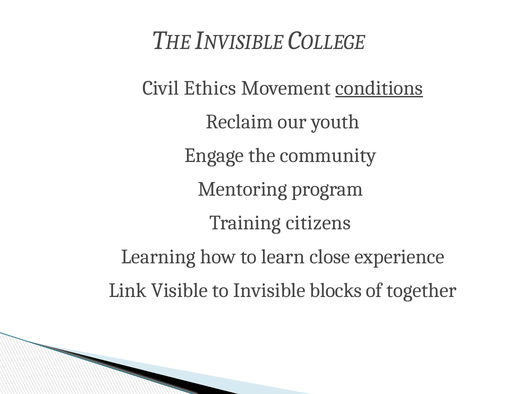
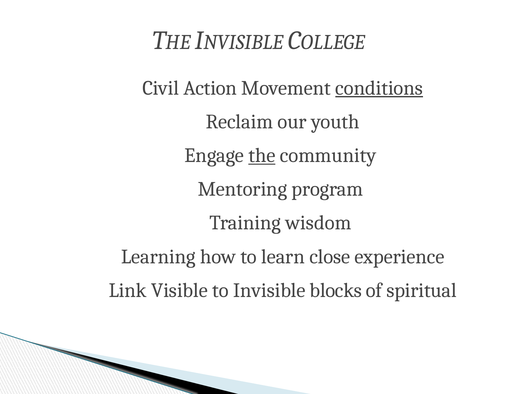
Ethics: Ethics -> Action (210, 88)
the underline: none -> present (262, 156)
citizens: citizens -> wisdom (318, 223)
together: together -> spiritual (422, 291)
